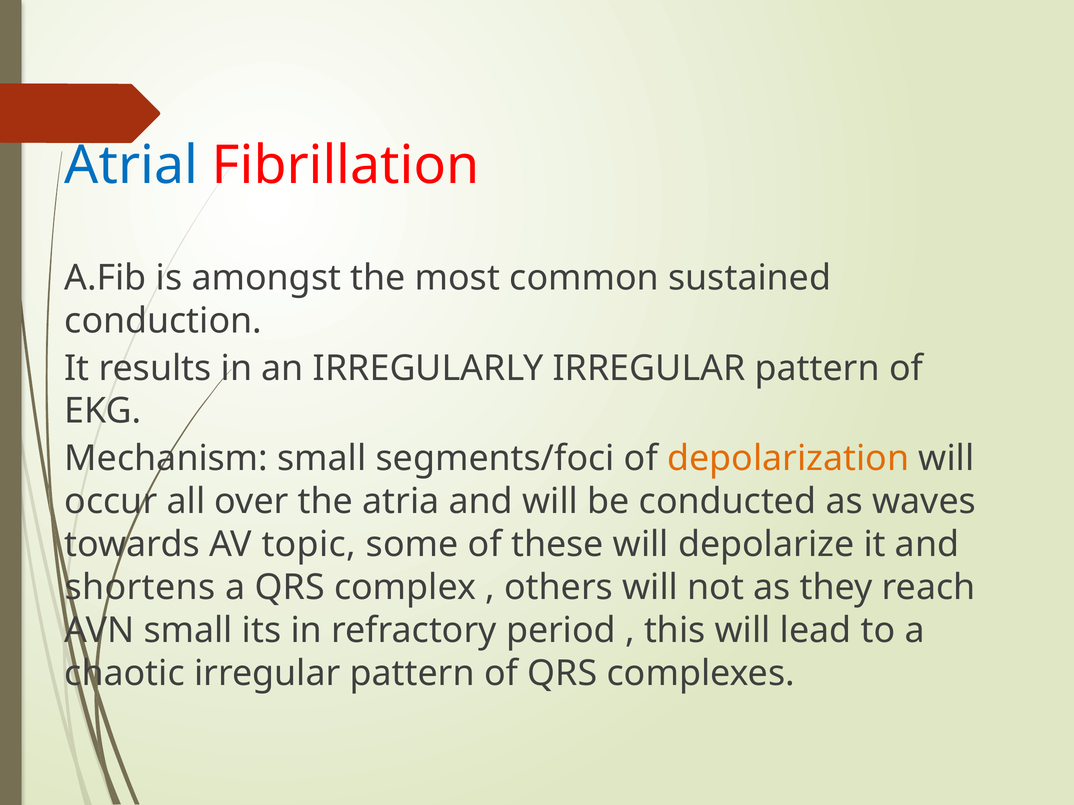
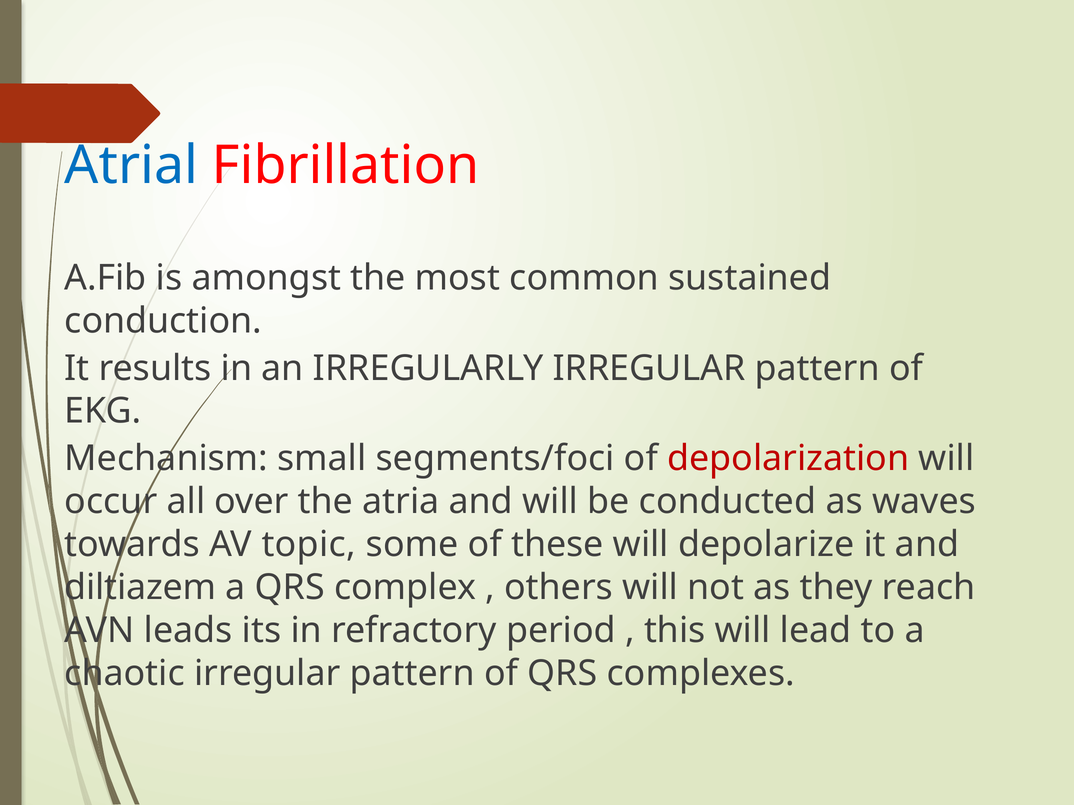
depolarization colour: orange -> red (788, 459)
shortens: shortens -> diltiazem (140, 588)
AVN small: small -> leads (188, 631)
